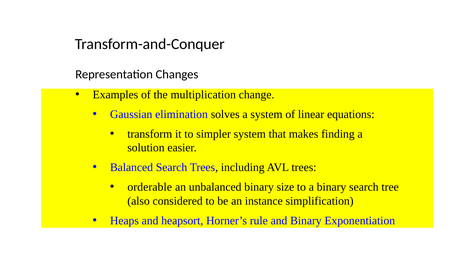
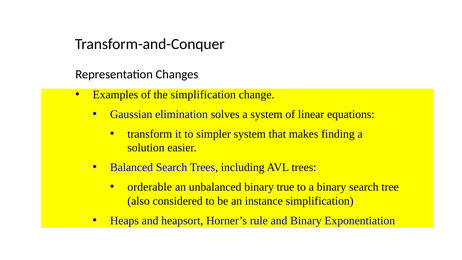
the multiplication: multiplication -> simplification (203, 95)
size: size -> true (285, 187)
